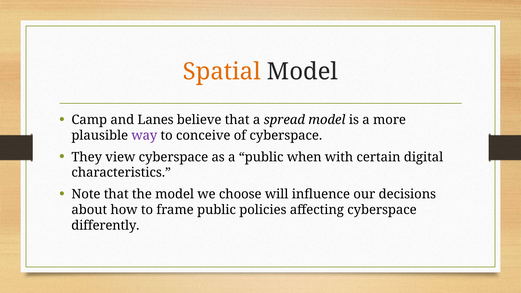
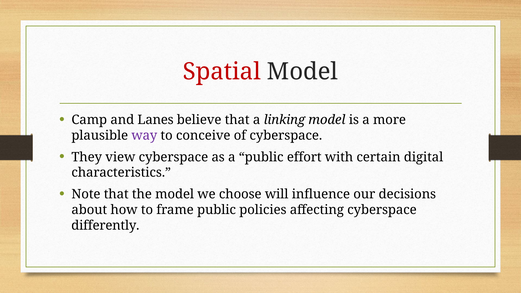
Spatial colour: orange -> red (222, 71)
spread: spread -> linking (284, 120)
when: when -> effort (304, 157)
